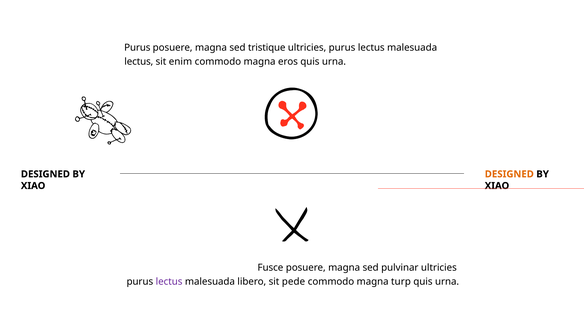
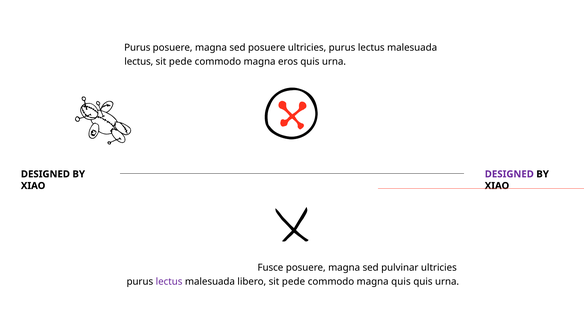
sed tristique: tristique -> posuere (267, 48)
enim: enim -> pede (180, 62)
DESIGNED colour: orange -> purple (509, 174)
magna turp: turp -> quis (401, 282)
